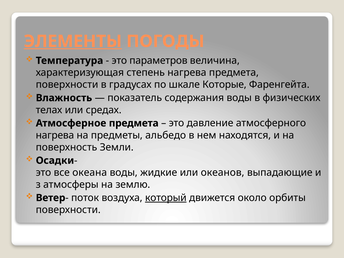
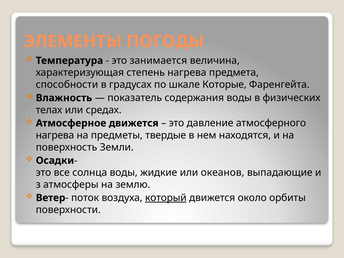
ЭЛЕМЕНТЫ underline: present -> none (73, 41)
параметров: параметров -> занимается (158, 61)
поверхности: поверхности -> способности (67, 85)
Атмосферное предмета: предмета -> движется (134, 123)
альбедо: альбедо -> твердые (166, 135)
океана: океана -> солнца (90, 173)
